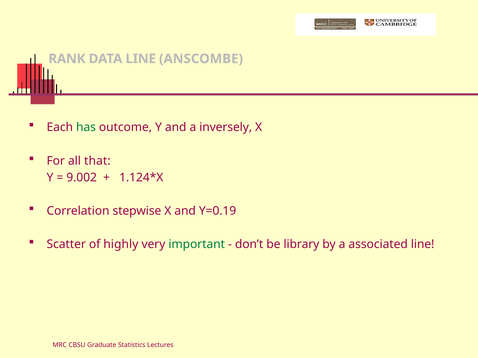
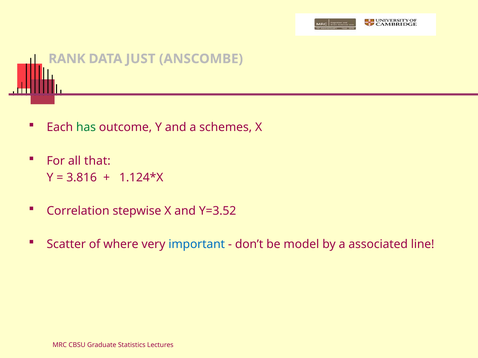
DATA LINE: LINE -> JUST (141, 59)
inversely: inversely -> schemes (226, 128)
9.002: 9.002 -> 3.816 (82, 178)
Y=0.19: Y=0.19 -> Y=3.52 (218, 211)
highly: highly -> where (121, 245)
important colour: green -> blue (197, 245)
library: library -> model (301, 245)
